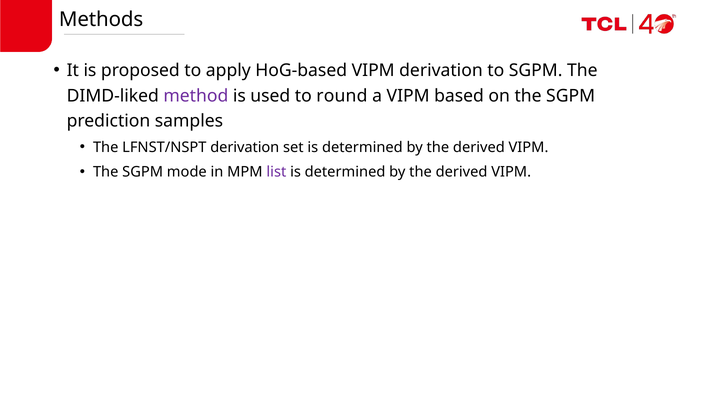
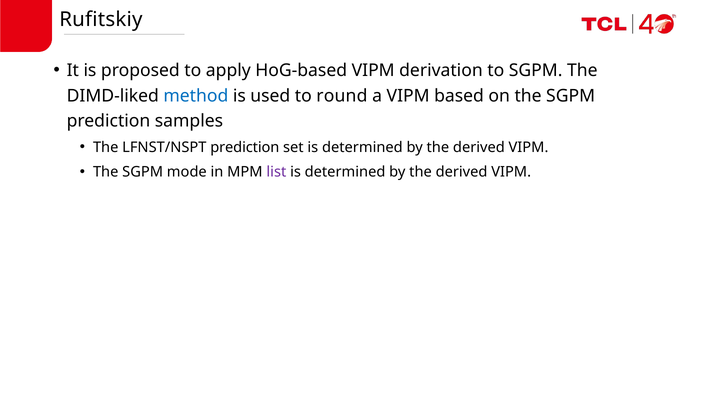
Methods: Methods -> Rufitskiy (101, 19)
method colour: purple -> blue (196, 96)
LFNST/NSPT derivation: derivation -> prediction (245, 147)
